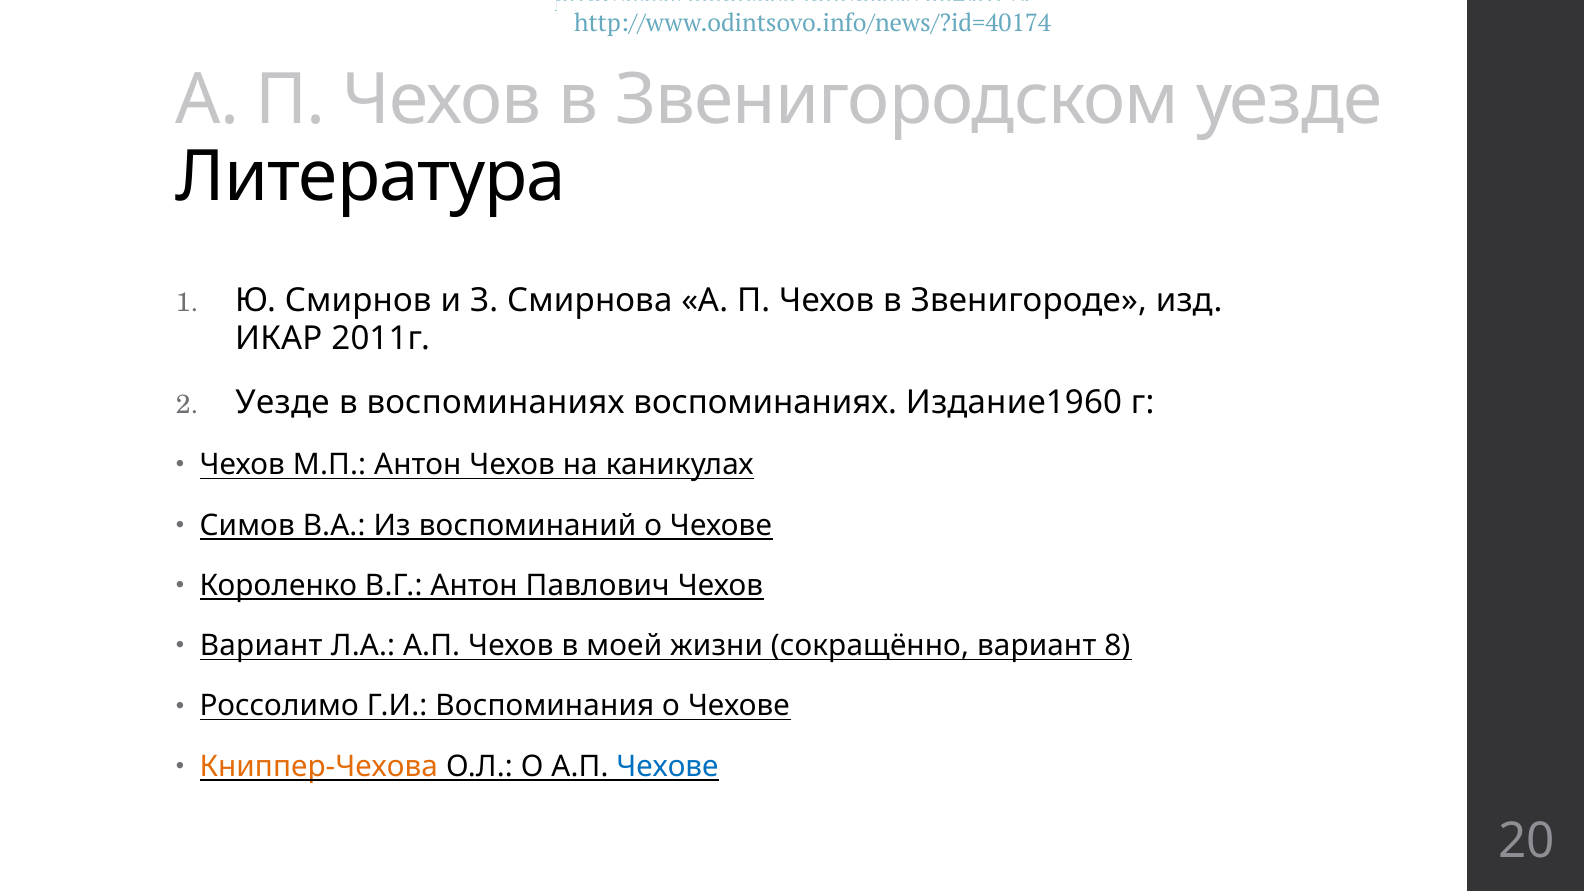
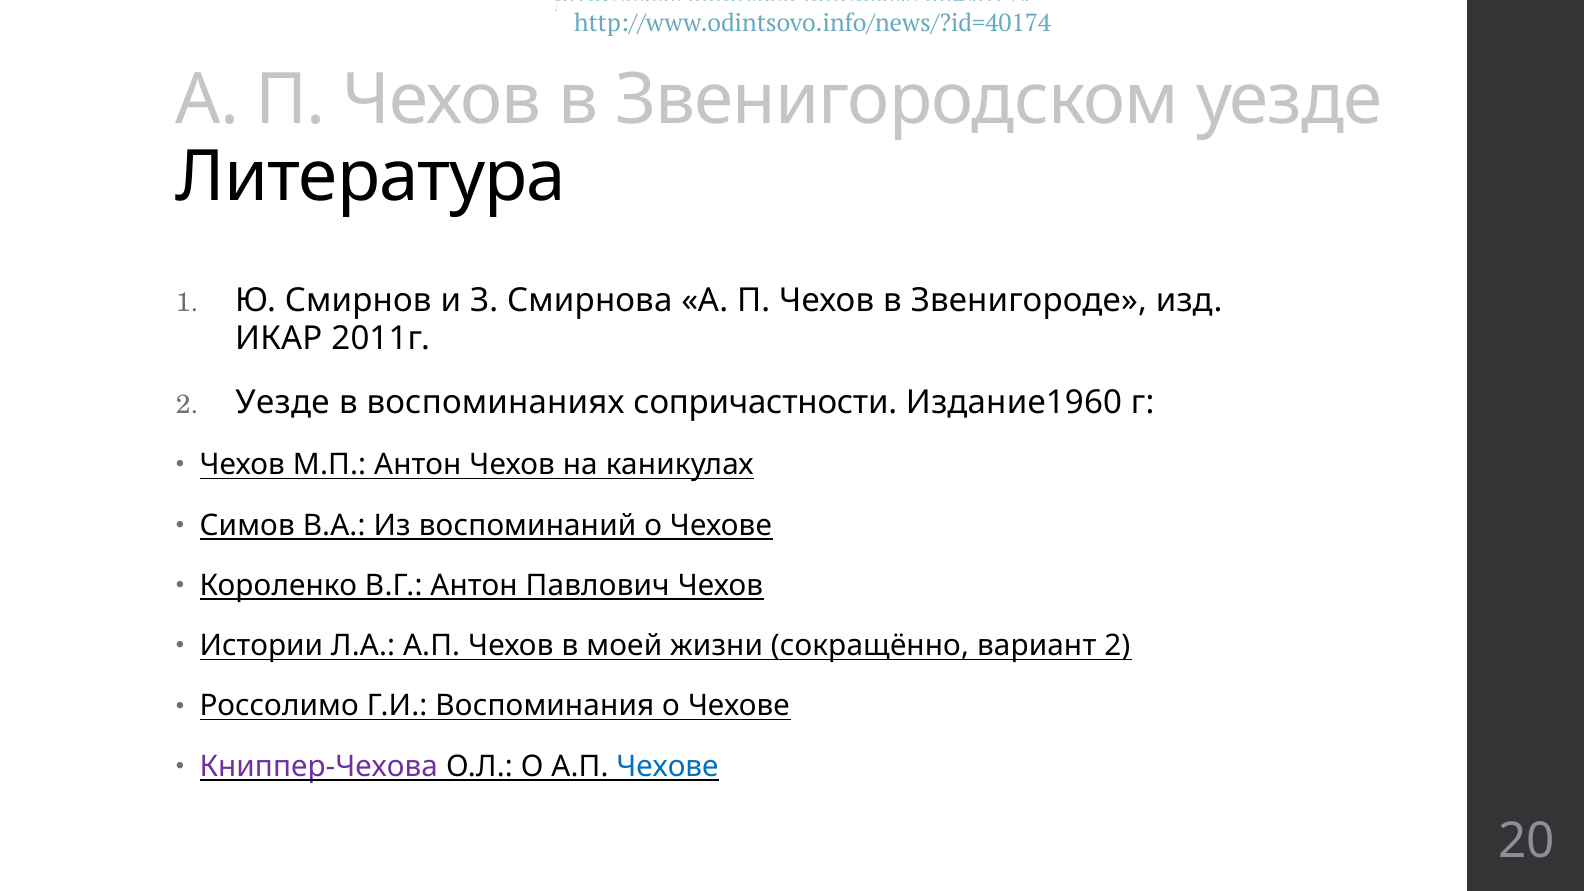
воспоминаниях воспоминаниях: воспоминаниях -> сопричастности (765, 403)
Вариант: Вариант -> Истории (261, 646)
вариант 8: 8 -> 2 (1117, 646)
Книппер-Чехова colour: orange -> purple (319, 766)
